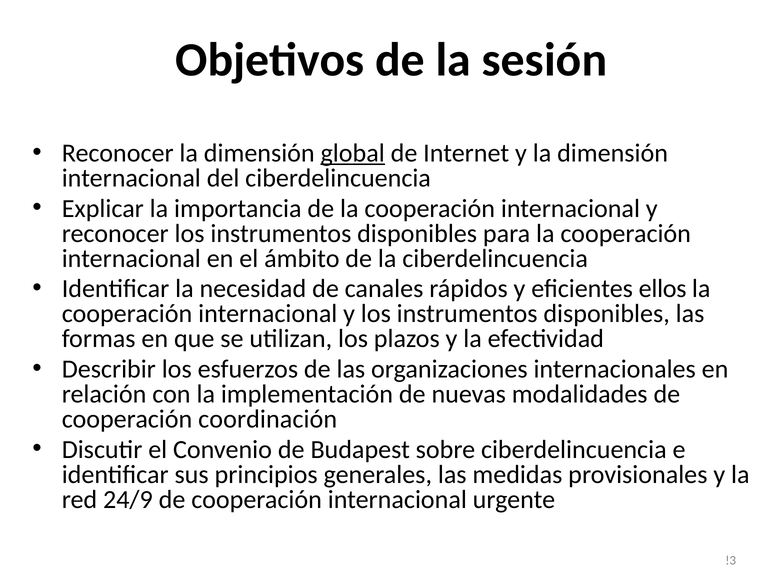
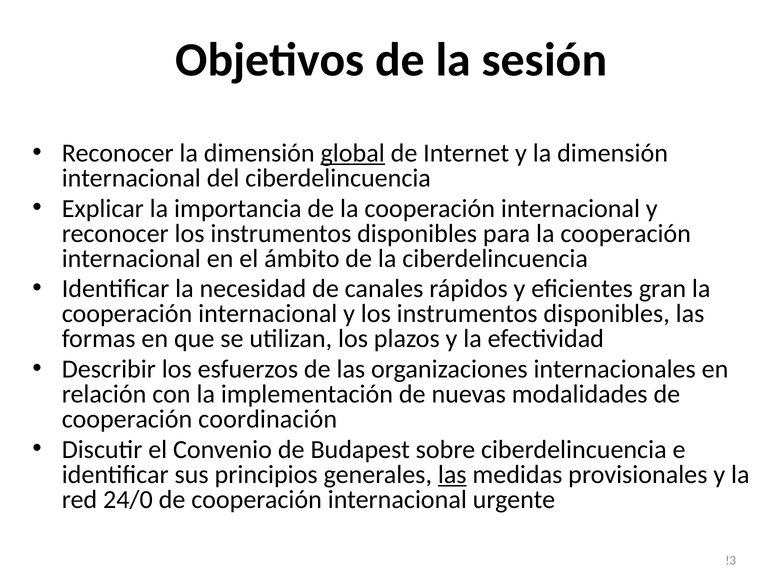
ellos: ellos -> gran (663, 289)
las underline: none -> present (452, 475)
24/9: 24/9 -> 24/0 (128, 500)
